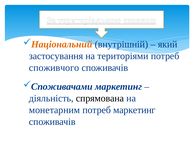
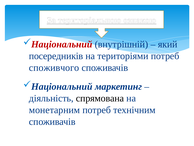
Національний colour: orange -> red (62, 44)
застосування: застосування -> посередників (56, 56)
Споживачами: Споживачами -> Національний (62, 86)
потреб маркетинг: маркетинг -> технічним (134, 110)
